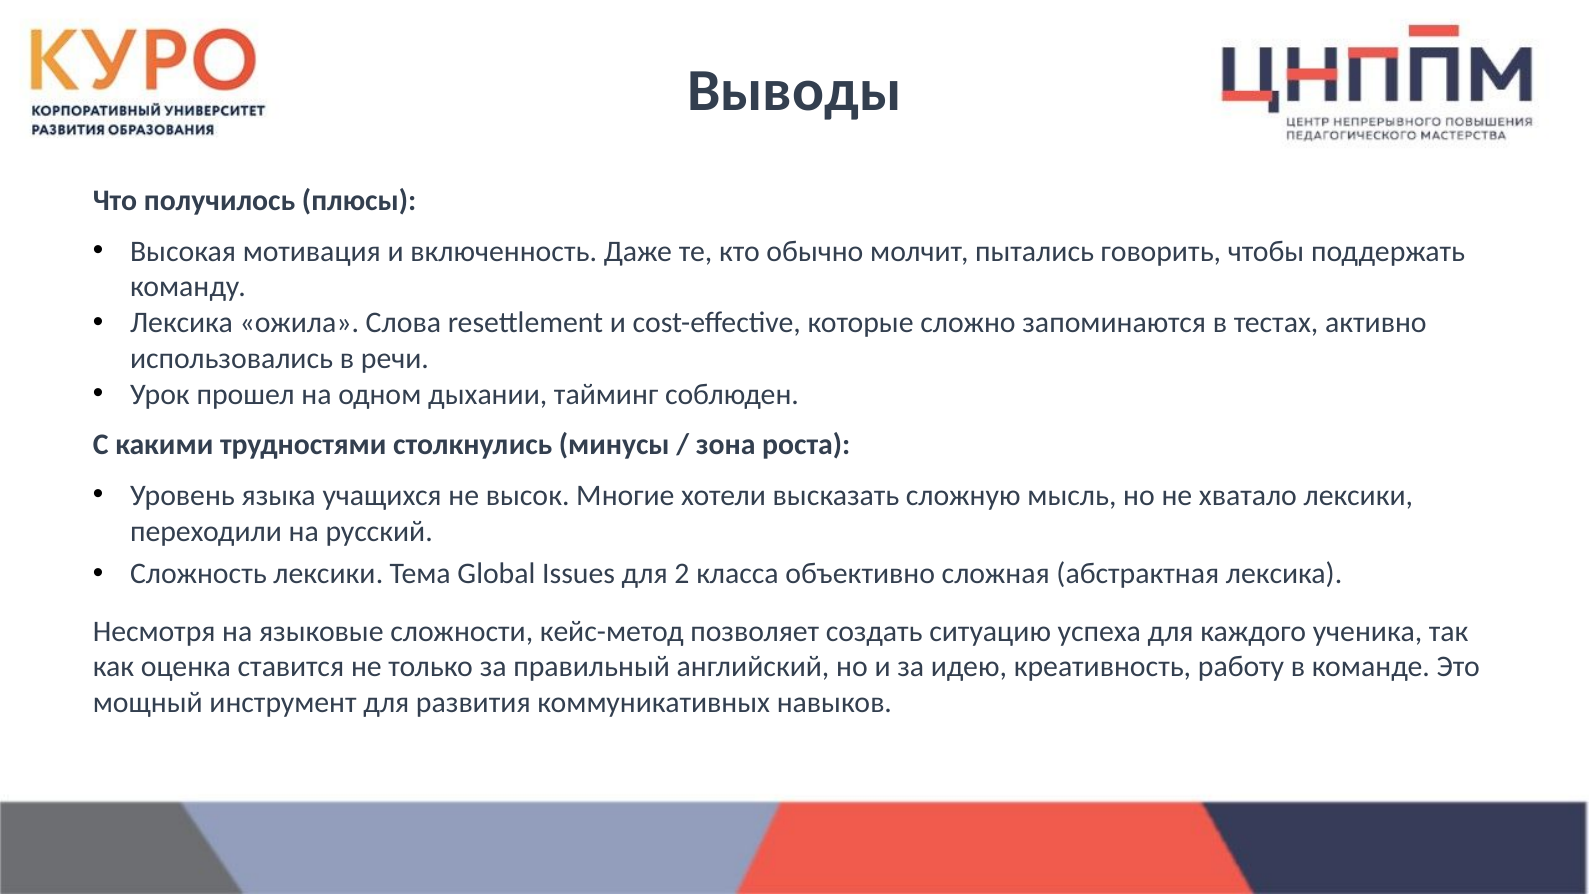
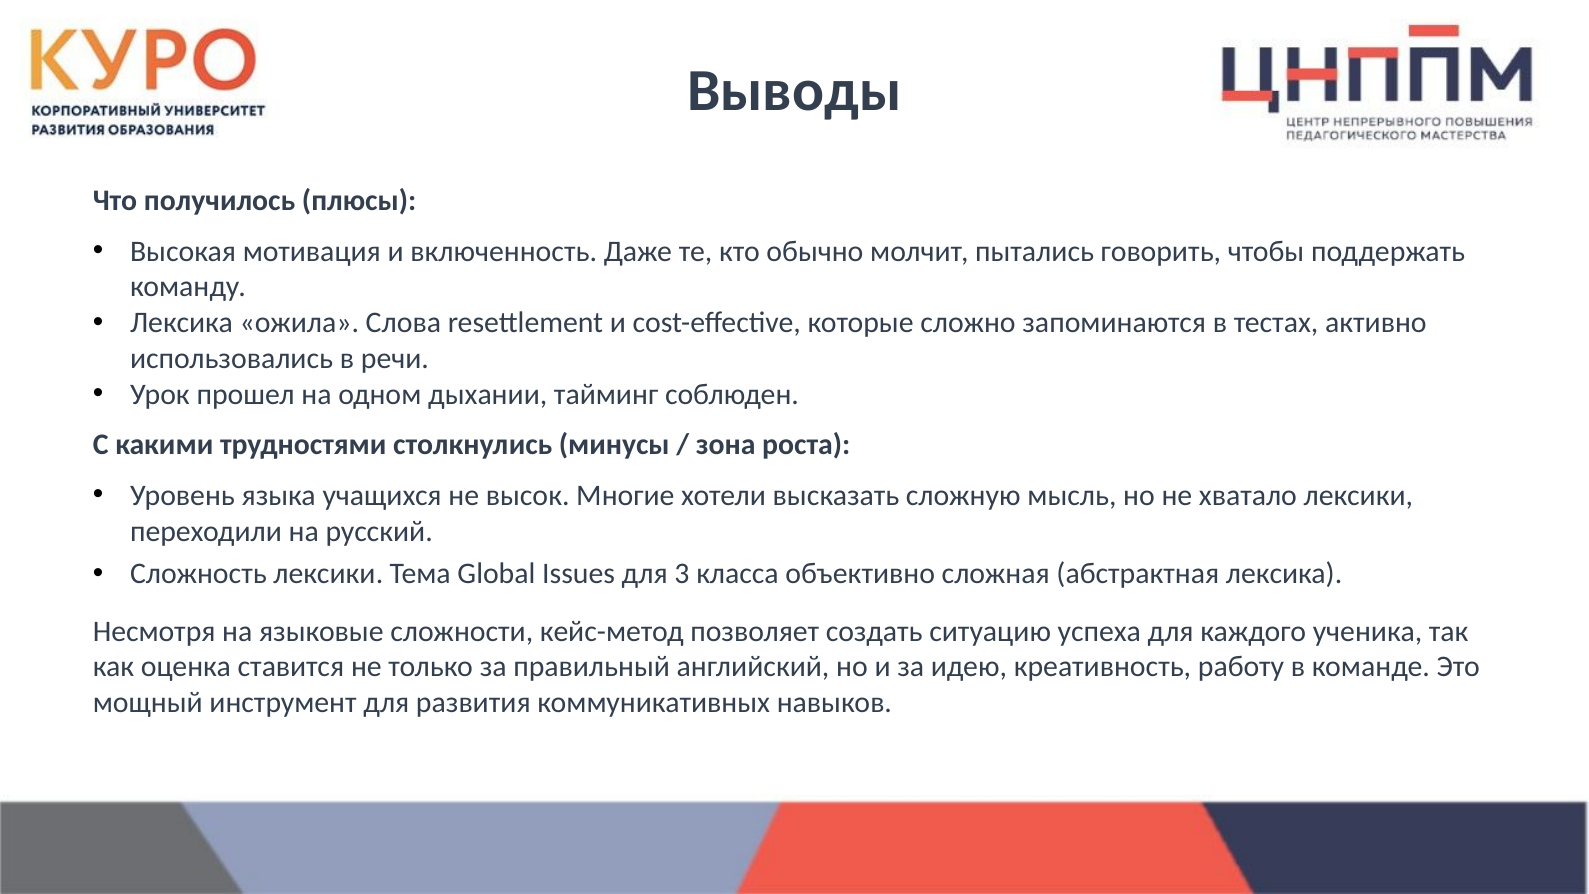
2: 2 -> 3 (682, 574)
